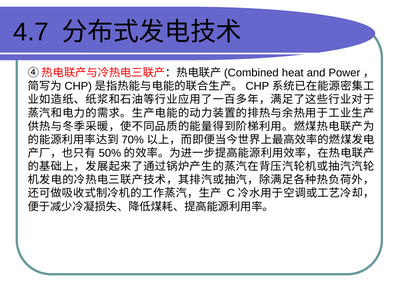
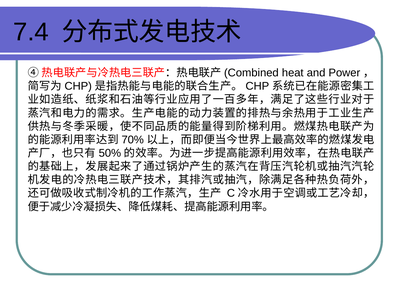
4.7: 4.7 -> 7.4 (31, 32)
